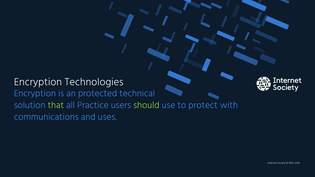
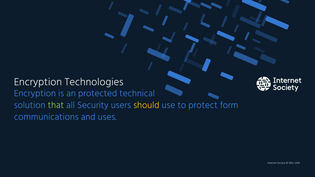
Practice: Practice -> Security (93, 105)
should colour: light green -> yellow (146, 105)
with: with -> form (229, 105)
